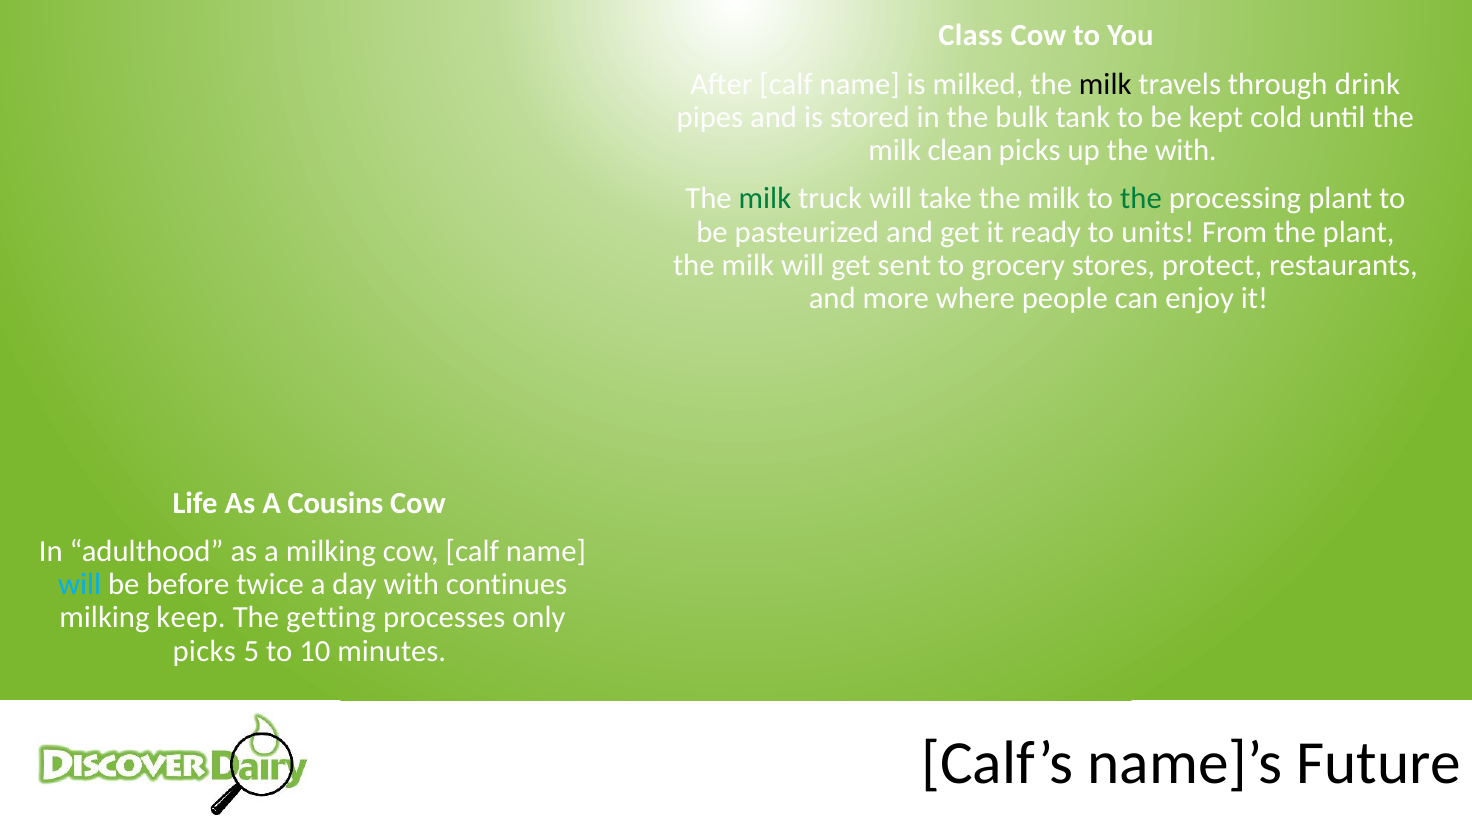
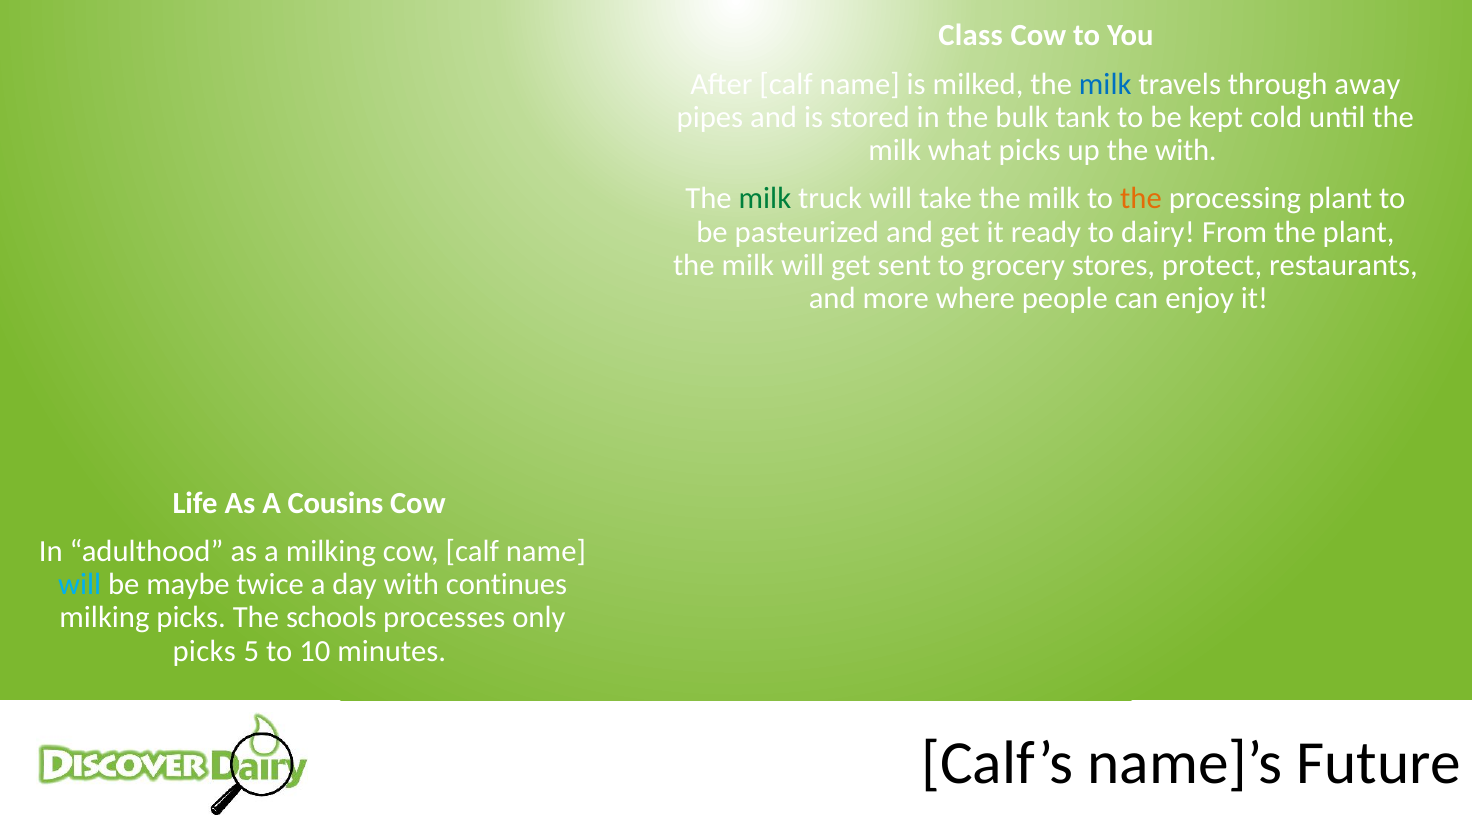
milk colour: black -> blue (1105, 84)
drink: drink -> away (1367, 84)
clean: clean -> what (960, 150)
the colour: green -> orange (1141, 199)
units: units -> dairy (1158, 232)
before: before -> maybe (188, 585)
milking keep: keep -> picks (191, 618)
getting: getting -> schools (331, 618)
